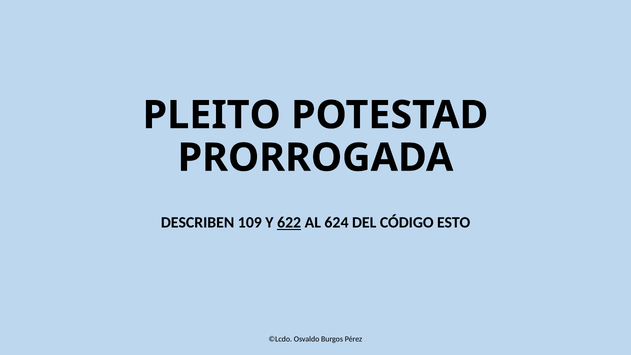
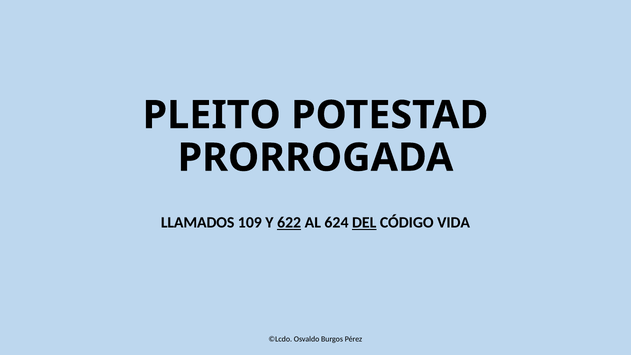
DESCRIBEN: DESCRIBEN -> LLAMADOS (198, 223)
DEL underline: none -> present (364, 223)
ESTO: ESTO -> VIDA (454, 223)
